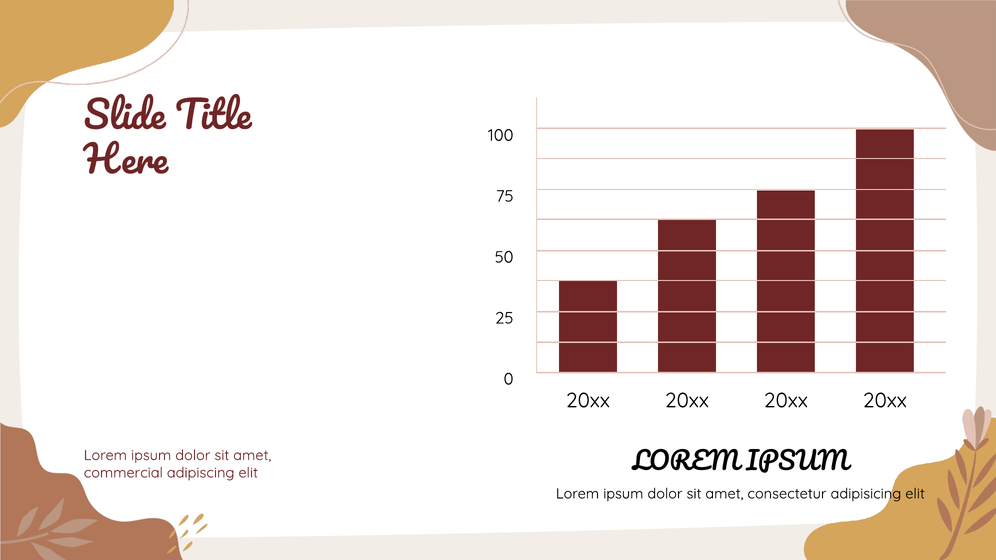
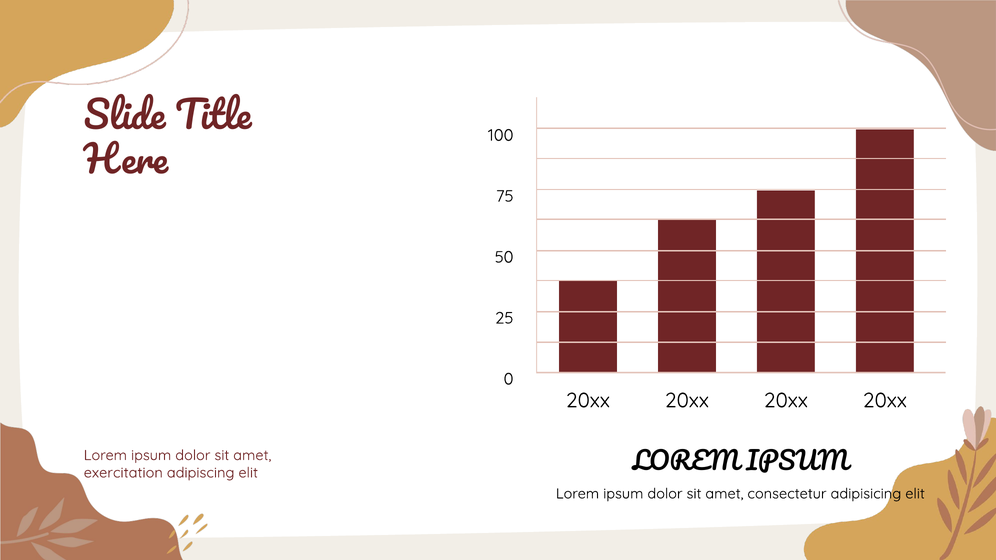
commercial: commercial -> exercitation (123, 473)
